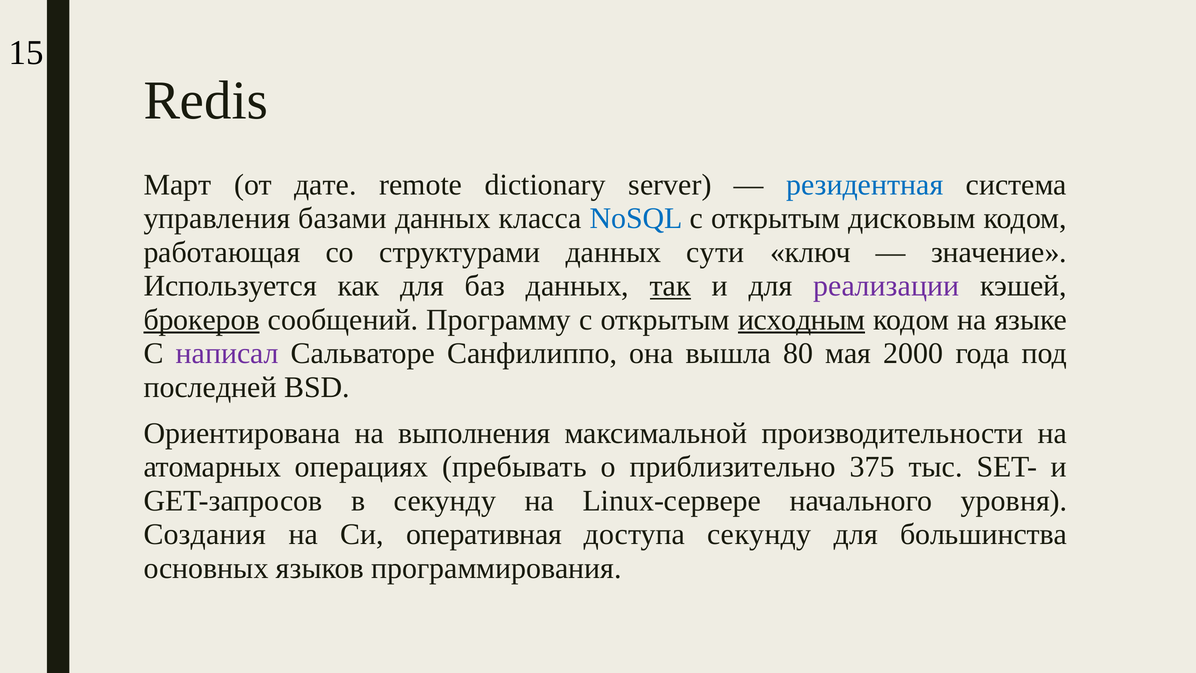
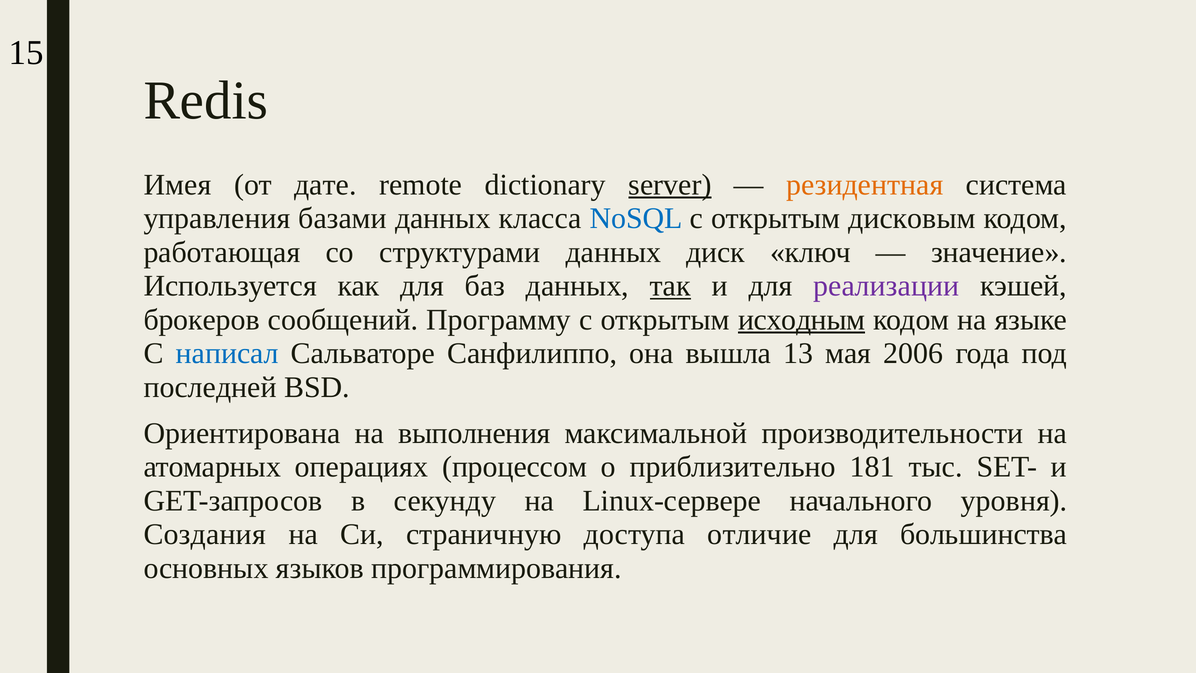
Март: Март -> Имея (177, 185)
server underline: none -> present (670, 185)
резидентная colour: blue -> orange (865, 185)
сути: сути -> диск (716, 252)
брокеров underline: present -> none (202, 320)
написал colour: purple -> blue (227, 353)
80: 80 -> 13 (798, 353)
2000: 2000 -> 2006 (913, 353)
пребывать: пребывать -> процессом (515, 467)
375: 375 -> 181 (872, 467)
оперативная: оперативная -> страничную (484, 534)
доступа секунду: секунду -> отличие (759, 534)
